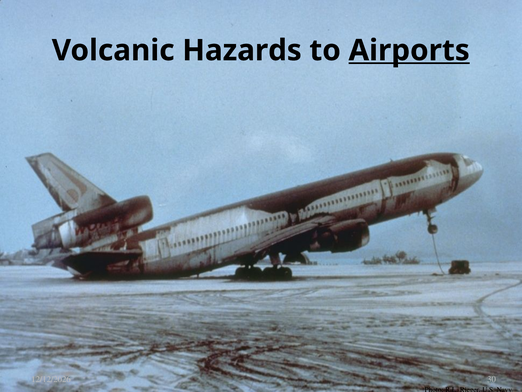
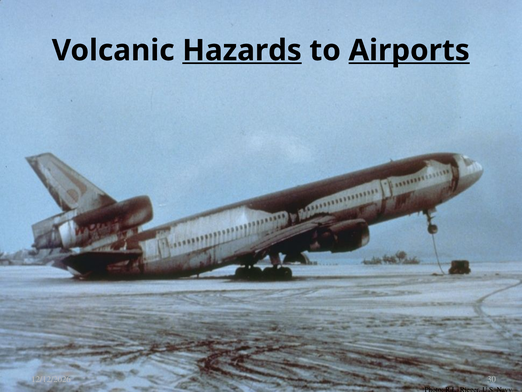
Hazards underline: none -> present (242, 50)
